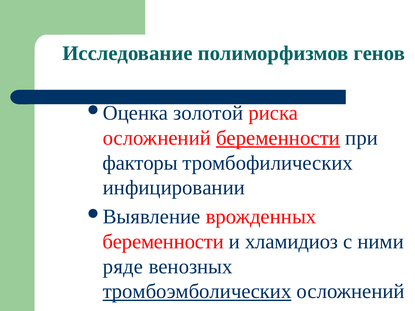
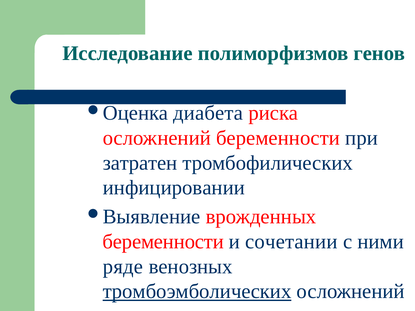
золотой: золотой -> диабета (208, 113)
беременности underline: present -> none (278, 138)
факторы: факторы -> затратен (140, 163)
хламидиоз: хламидиоз -> сочетании (291, 242)
